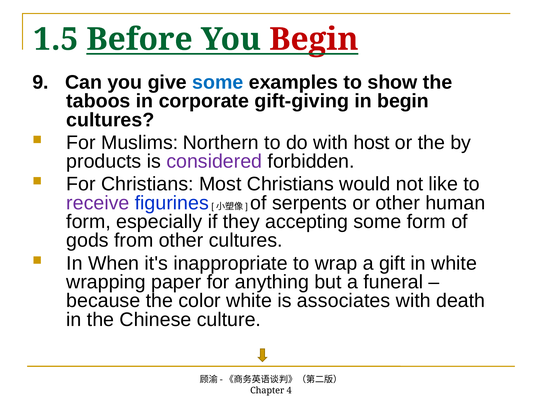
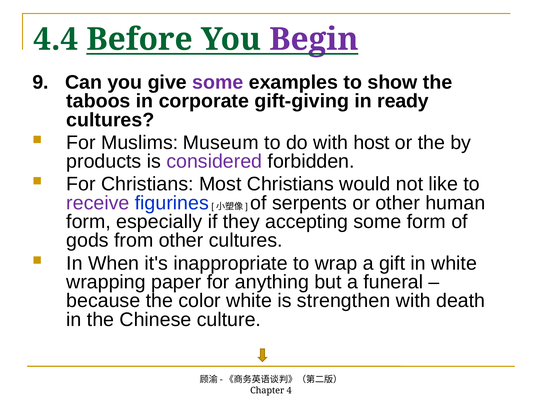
1.5: 1.5 -> 4.4 (56, 39)
Begin colour: red -> purple (314, 39)
some colour: blue -> purple (218, 82)
in begin: begin -> ready (403, 101)
Northern: Northern -> Museum (221, 142)
associates: associates -> strengthen (344, 300)
